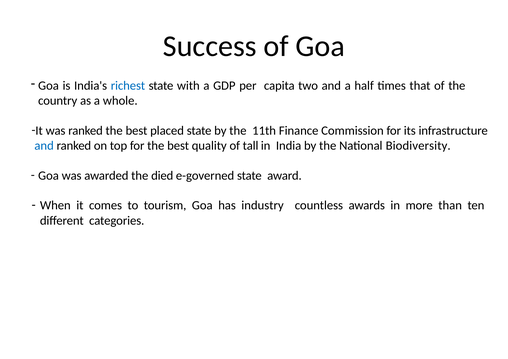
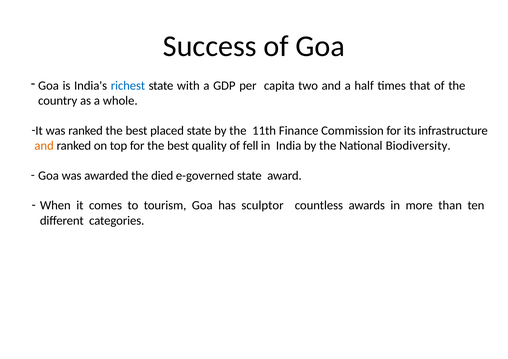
and colour: blue -> orange (44, 146)
tall: tall -> fell (251, 146)
industry: industry -> sculptor (262, 206)
